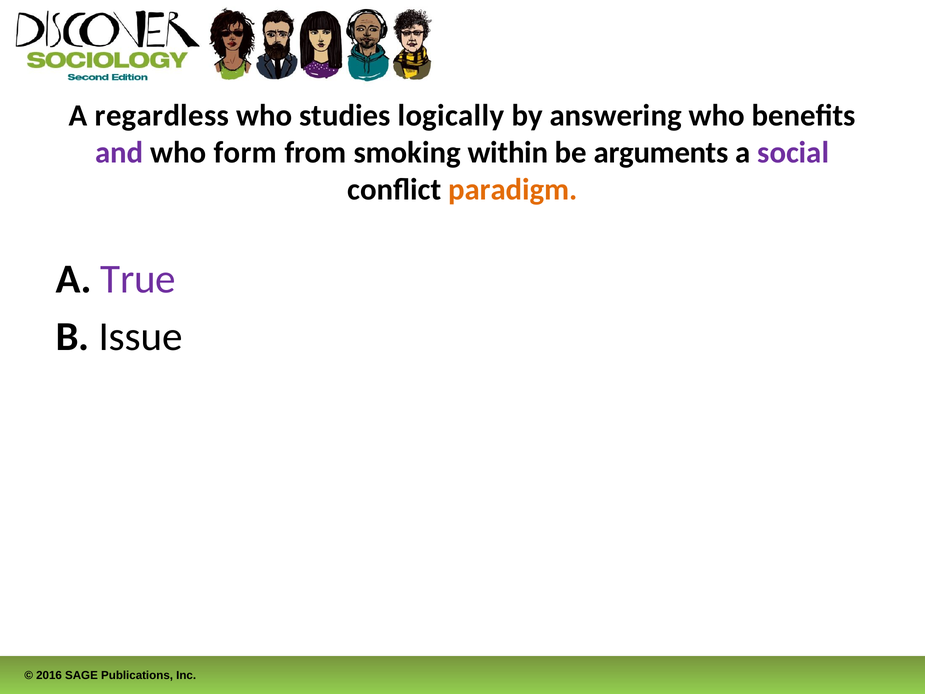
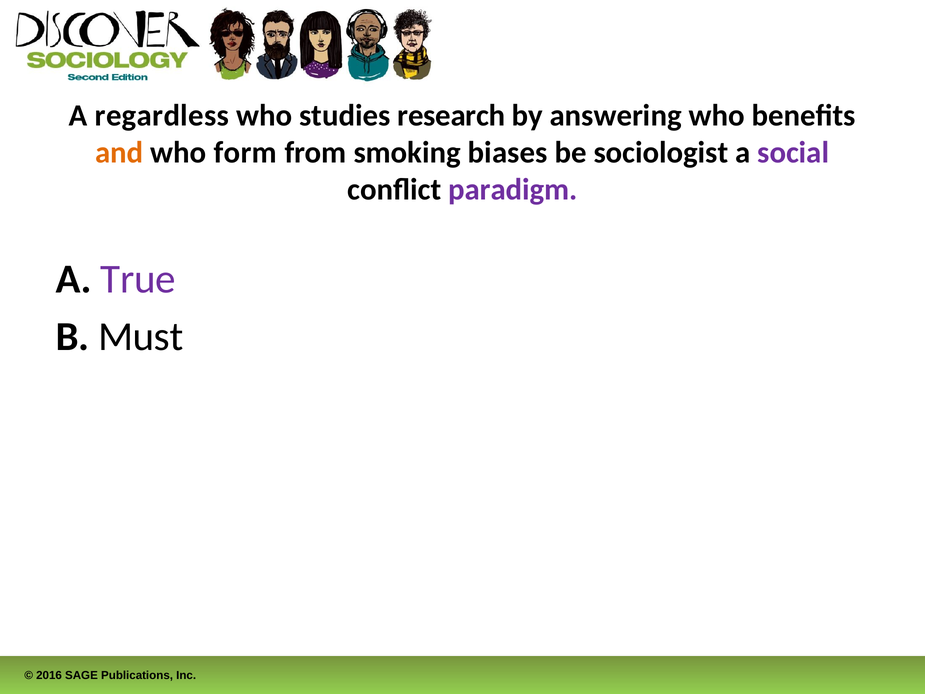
logically: logically -> research (451, 115)
and colour: purple -> orange (119, 152)
within: within -> biases (508, 152)
arguments: arguments -> sociologist (661, 152)
paradigm colour: orange -> purple (513, 189)
Issue: Issue -> Must (141, 336)
